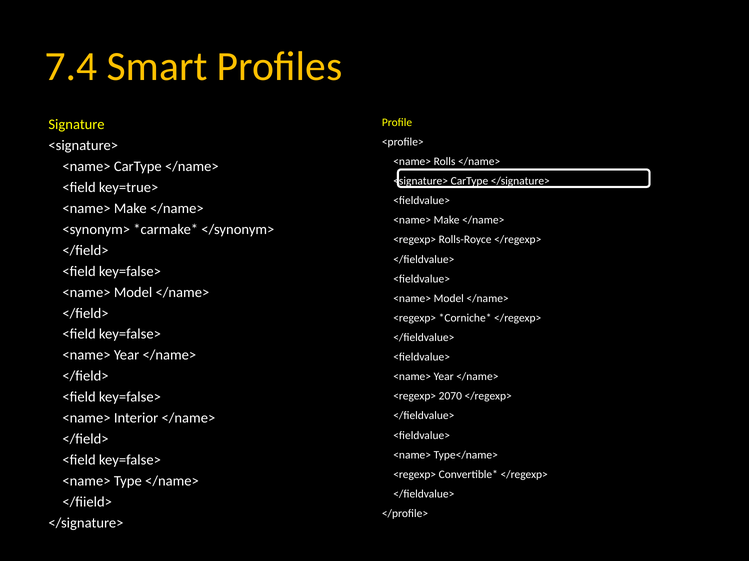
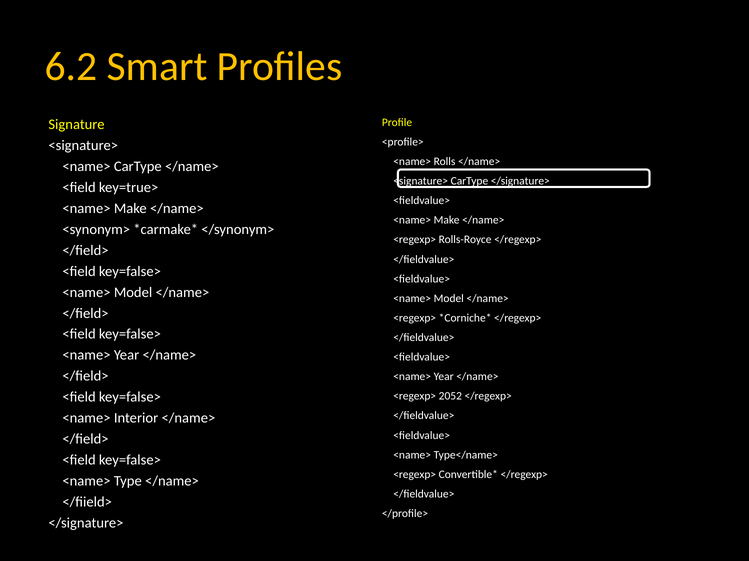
7.4: 7.4 -> 6.2 (71, 67)
2070: 2070 -> 2052 (450, 397)
